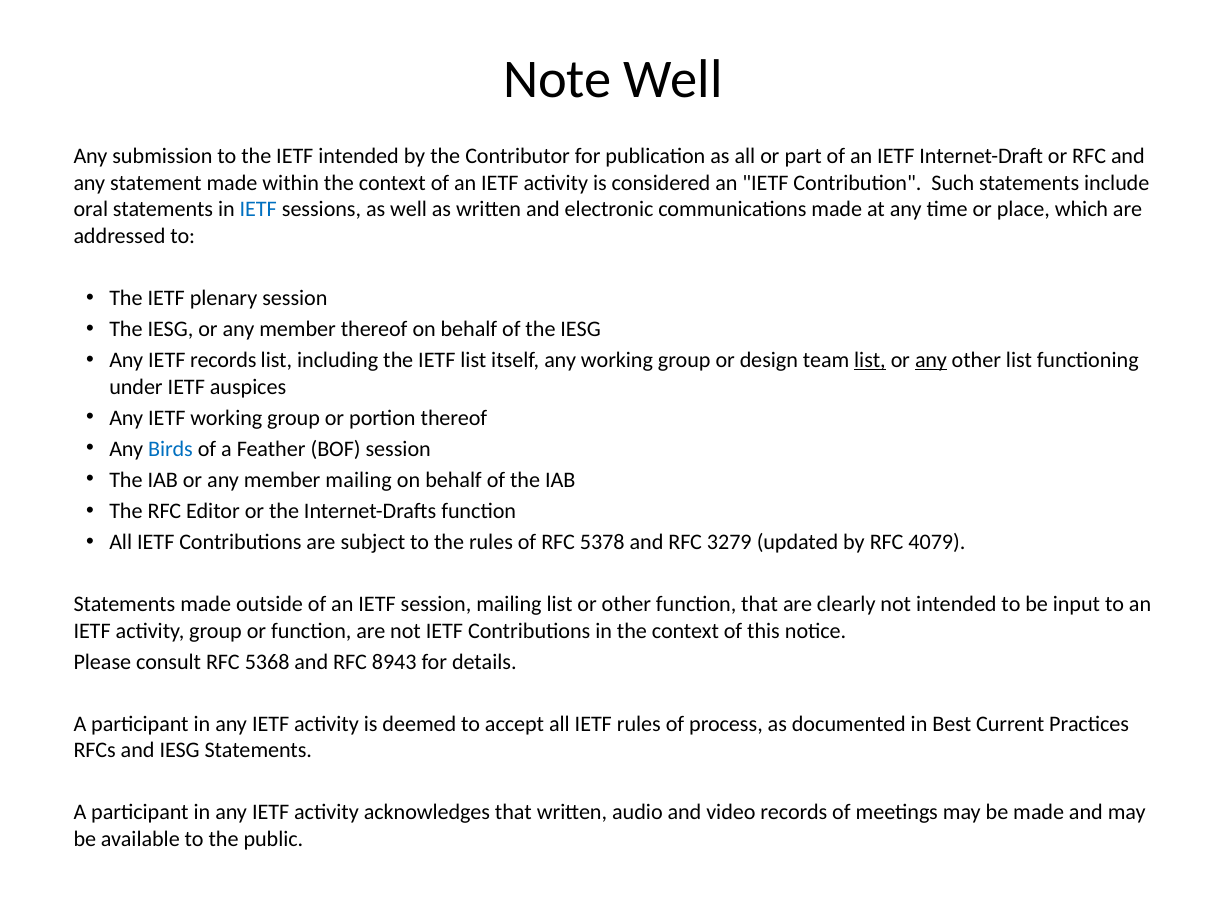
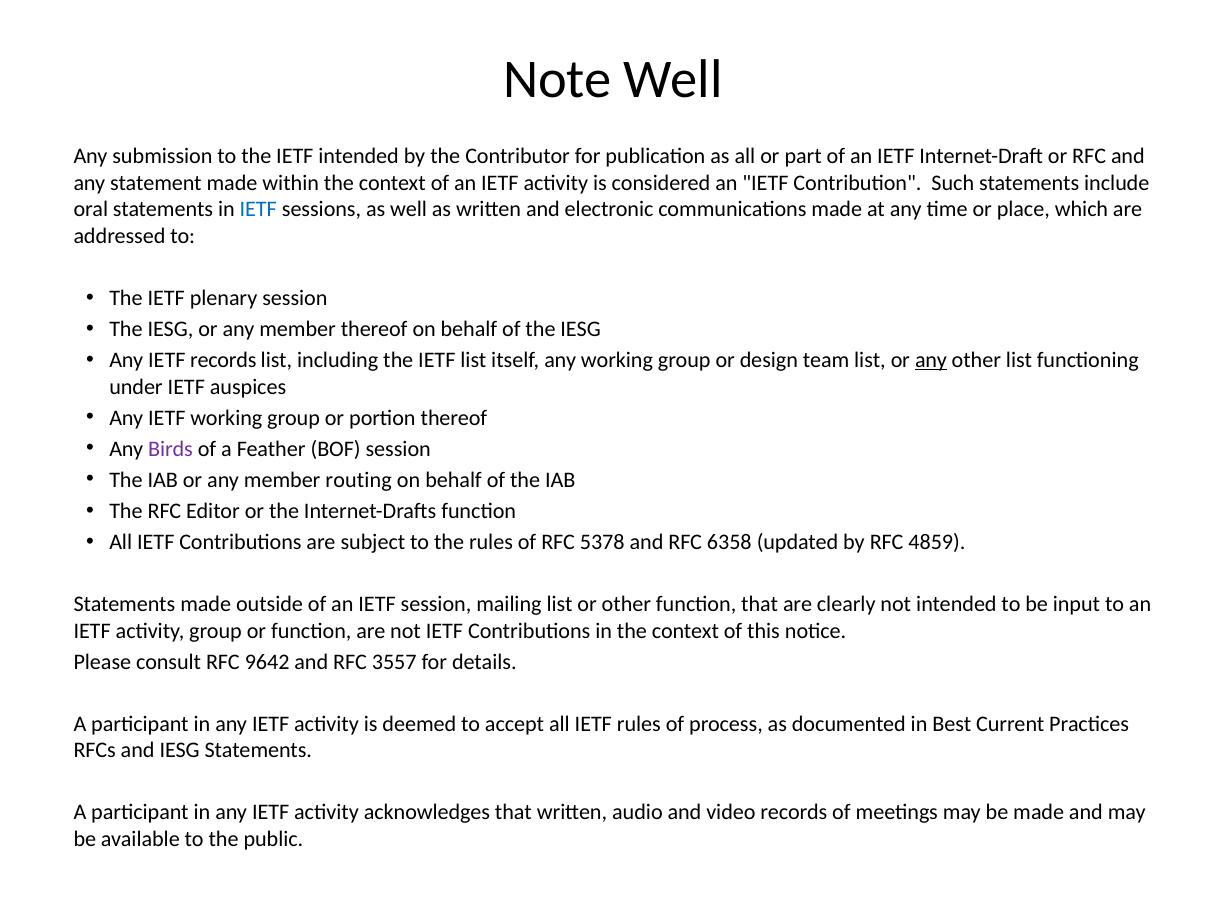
list underline: present -> none (870, 360)
Birds colour: blue -> purple (170, 449)
member mailing: mailing -> routing (359, 480)
3279: 3279 -> 6358 (729, 542)
4079: 4079 -> 4859 (937, 542)
5368: 5368 -> 9642 (267, 661)
8943: 8943 -> 3557 (394, 661)
